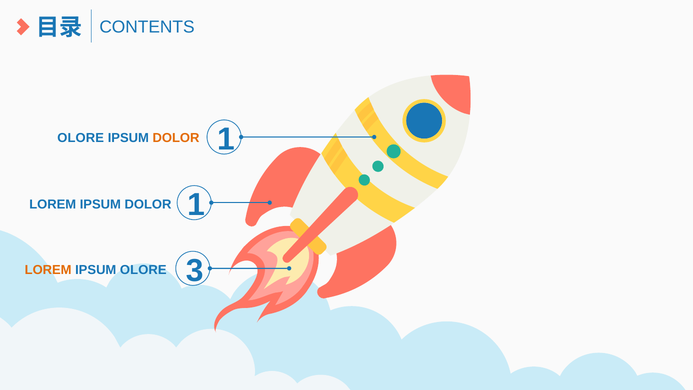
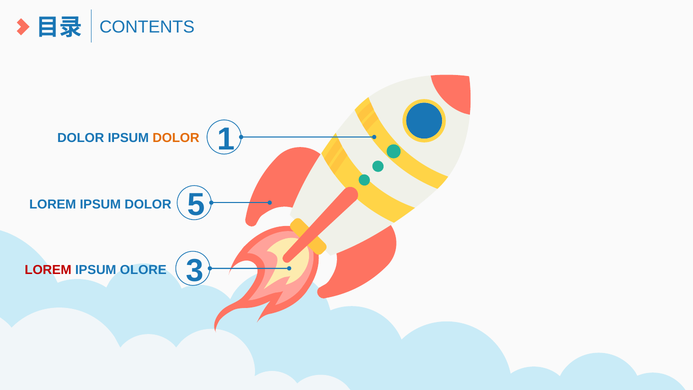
OLORE: OLORE -> DOLOR (81, 138)
DOLOR 1: 1 -> 5 (196, 205)
LOREM colour: orange -> red (48, 270)
